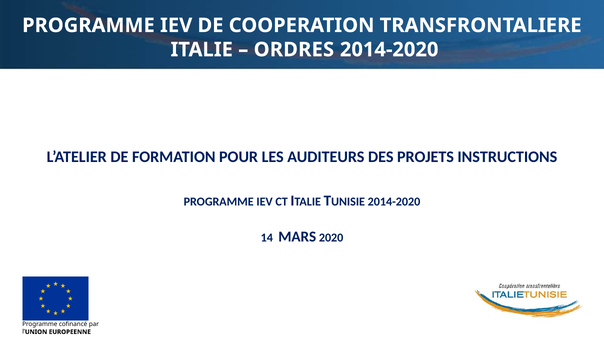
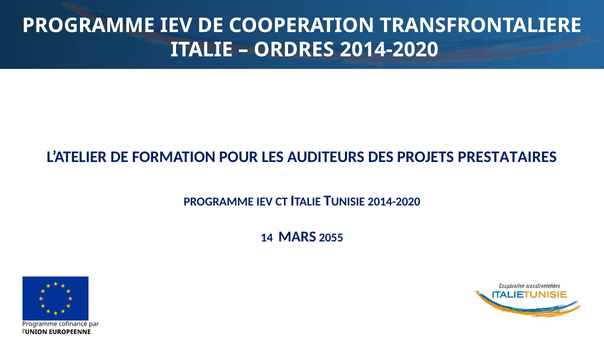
INSTRUCTIONS: INSTRUCTIONS -> PRESTATAIRES (507, 157)
2020: 2020 -> 2055 (331, 238)
